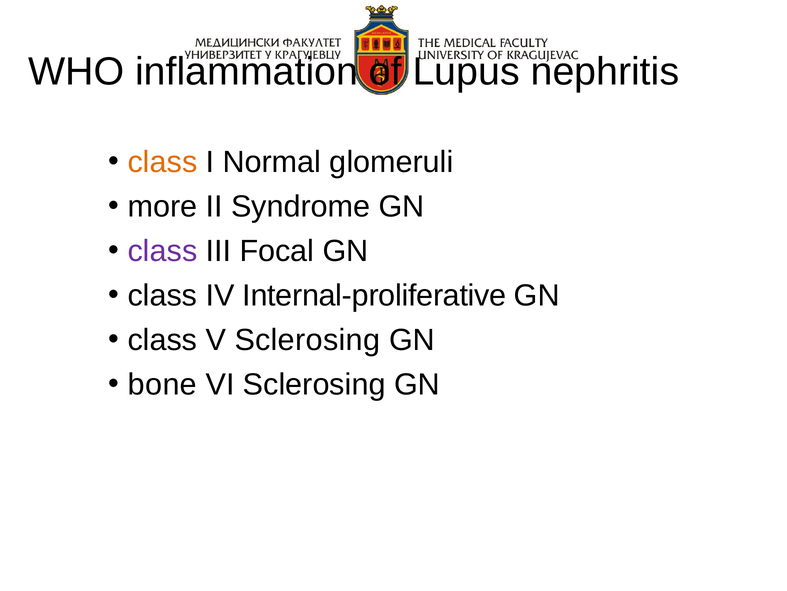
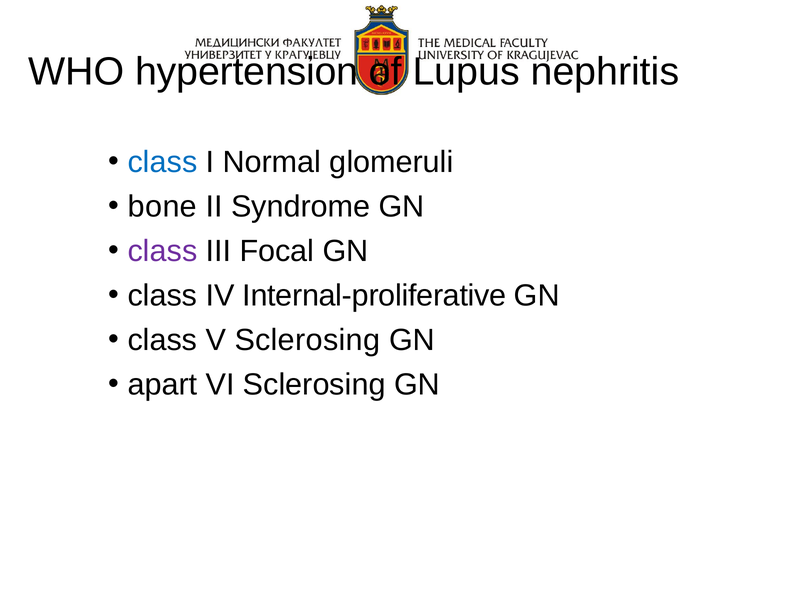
inflammation: inflammation -> hypertension (247, 72)
class colour: orange -> blue (163, 162)
more: more -> bone (162, 207)
bone: bone -> apart (163, 384)
